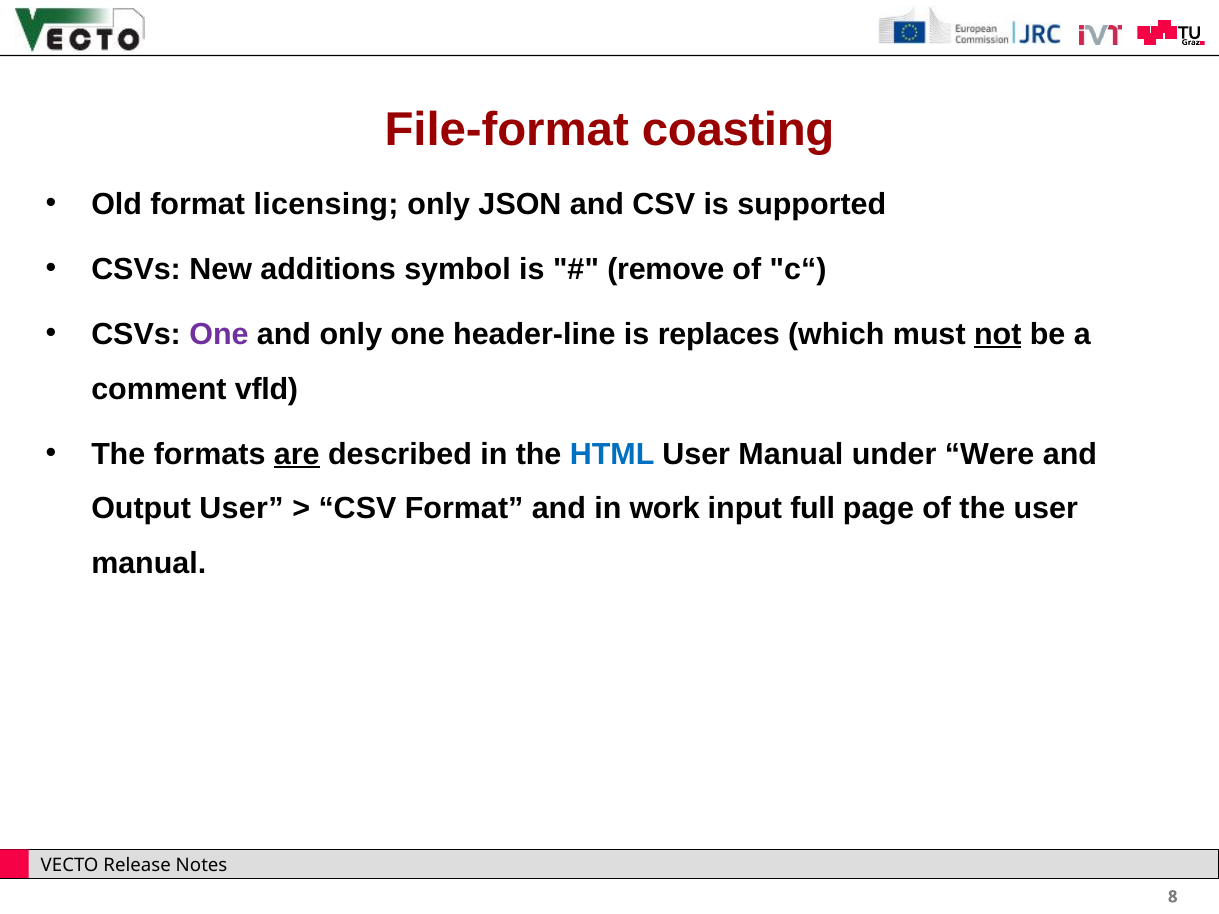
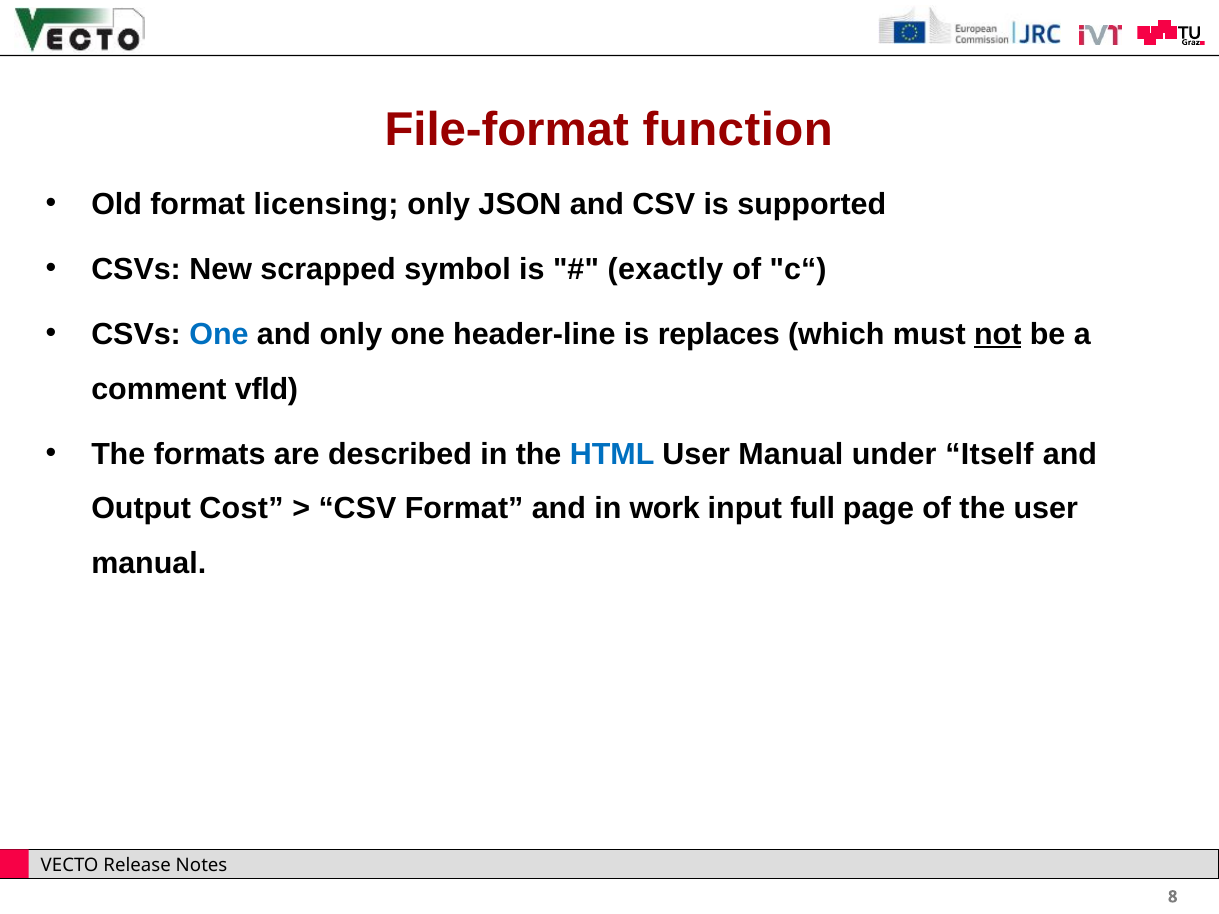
coasting: coasting -> function (738, 130)
additions: additions -> scrapped (328, 269)
remove: remove -> exactly (666, 269)
One colour: purple -> blue (219, 334)
are underline: present -> none (297, 454)
Were: Were -> Itself (989, 454)
Output User: User -> Cost (241, 509)
